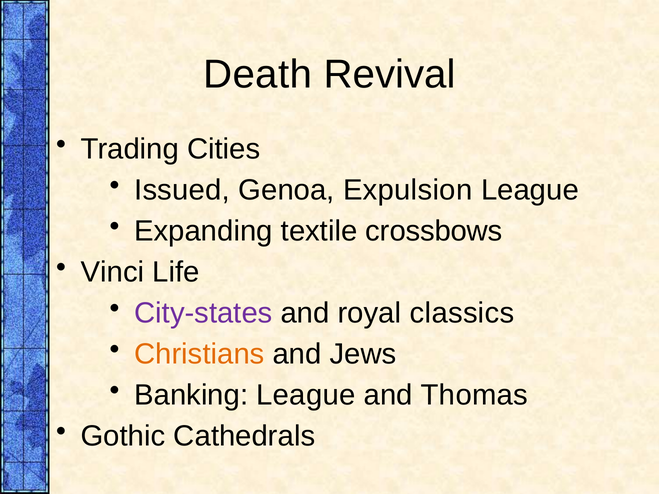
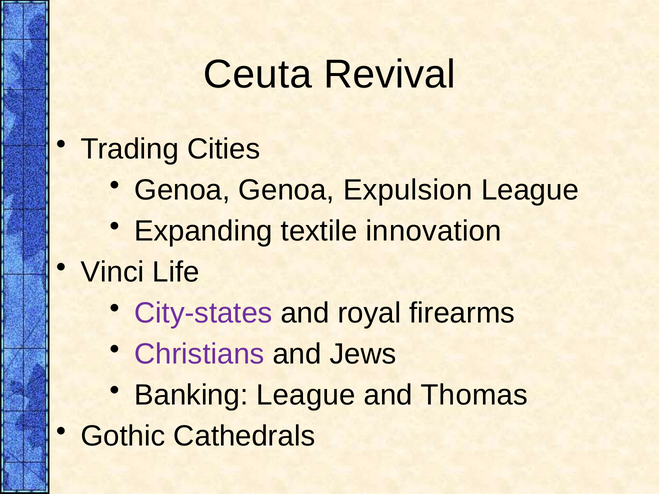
Death: Death -> Ceuta (258, 75)
Issued: Issued -> Genoa (182, 190)
crossbows: crossbows -> innovation (434, 231)
classics: classics -> firearms (462, 313)
Christians colour: orange -> purple (199, 354)
